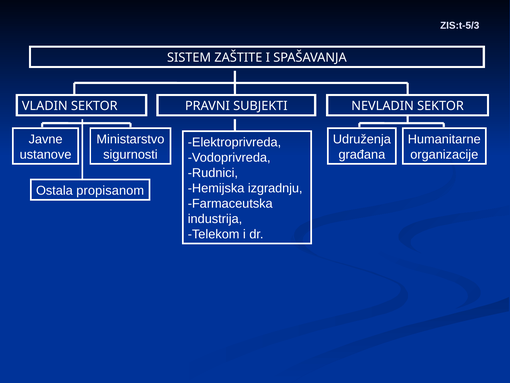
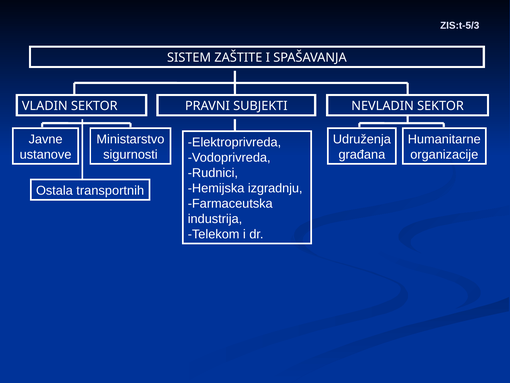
propisanom: propisanom -> transportnih (110, 190)
